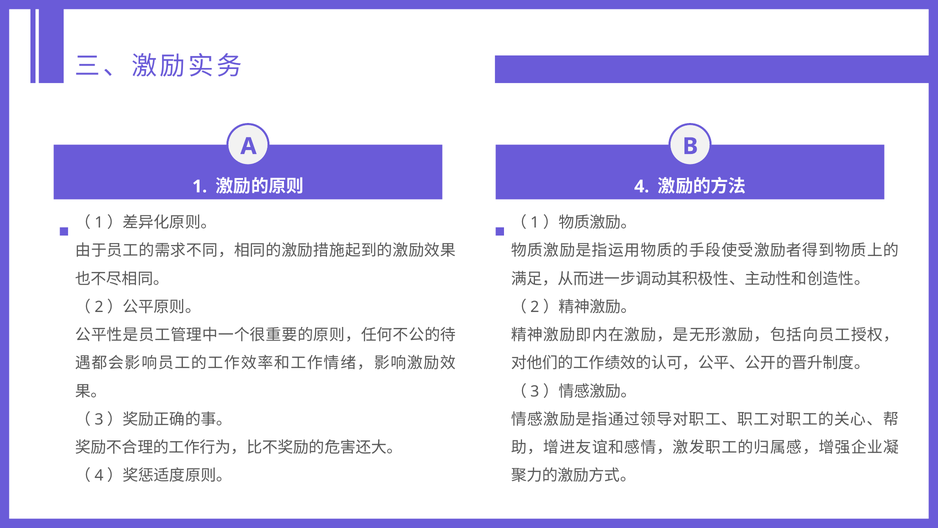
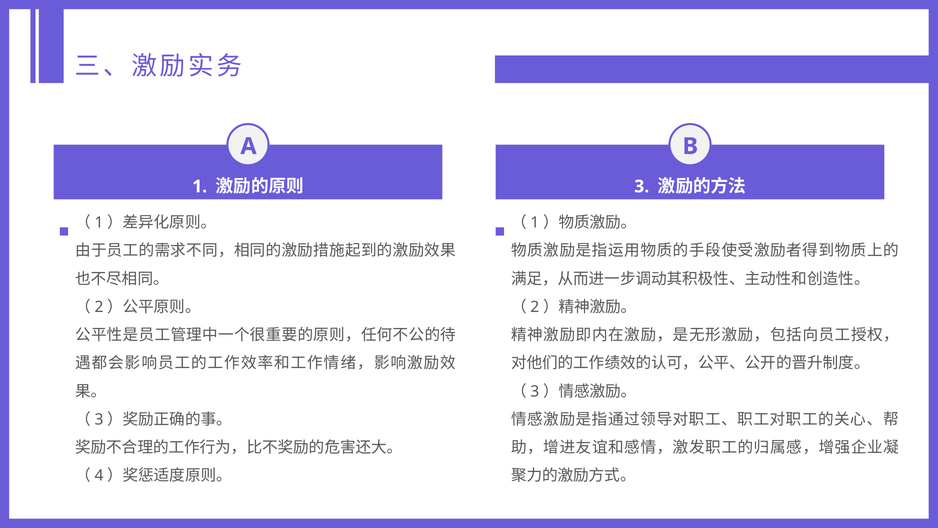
4: 4 -> 3 (642, 186)
